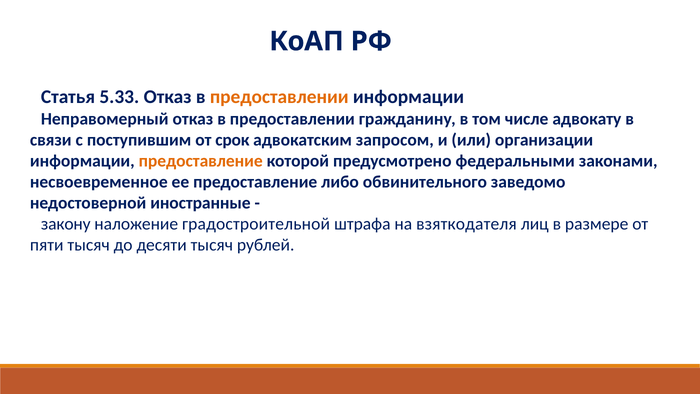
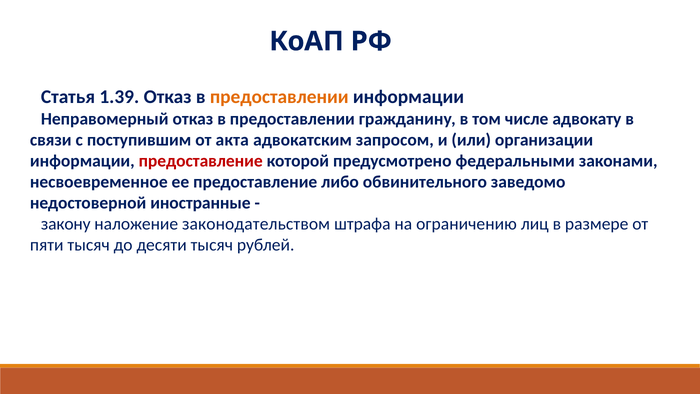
5.33: 5.33 -> 1.39 (119, 97)
срок: срок -> акта (232, 140)
предоставление colour: orange -> red (201, 161)
градостроительной: градостроительной -> законодательством (256, 224)
взяткодателя: взяткодателя -> ограничению (466, 224)
